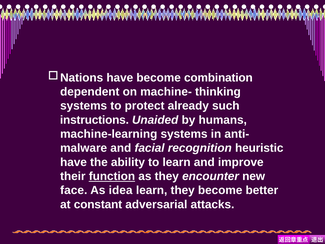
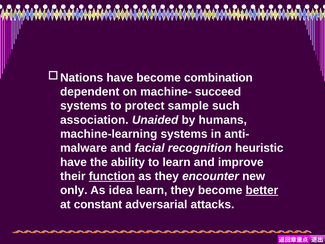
thinking: thinking -> succeed (218, 92)
already: already -> sample (188, 106)
instructions: instructions -> association (94, 120)
face: face -> only (74, 190)
better underline: none -> present (262, 190)
